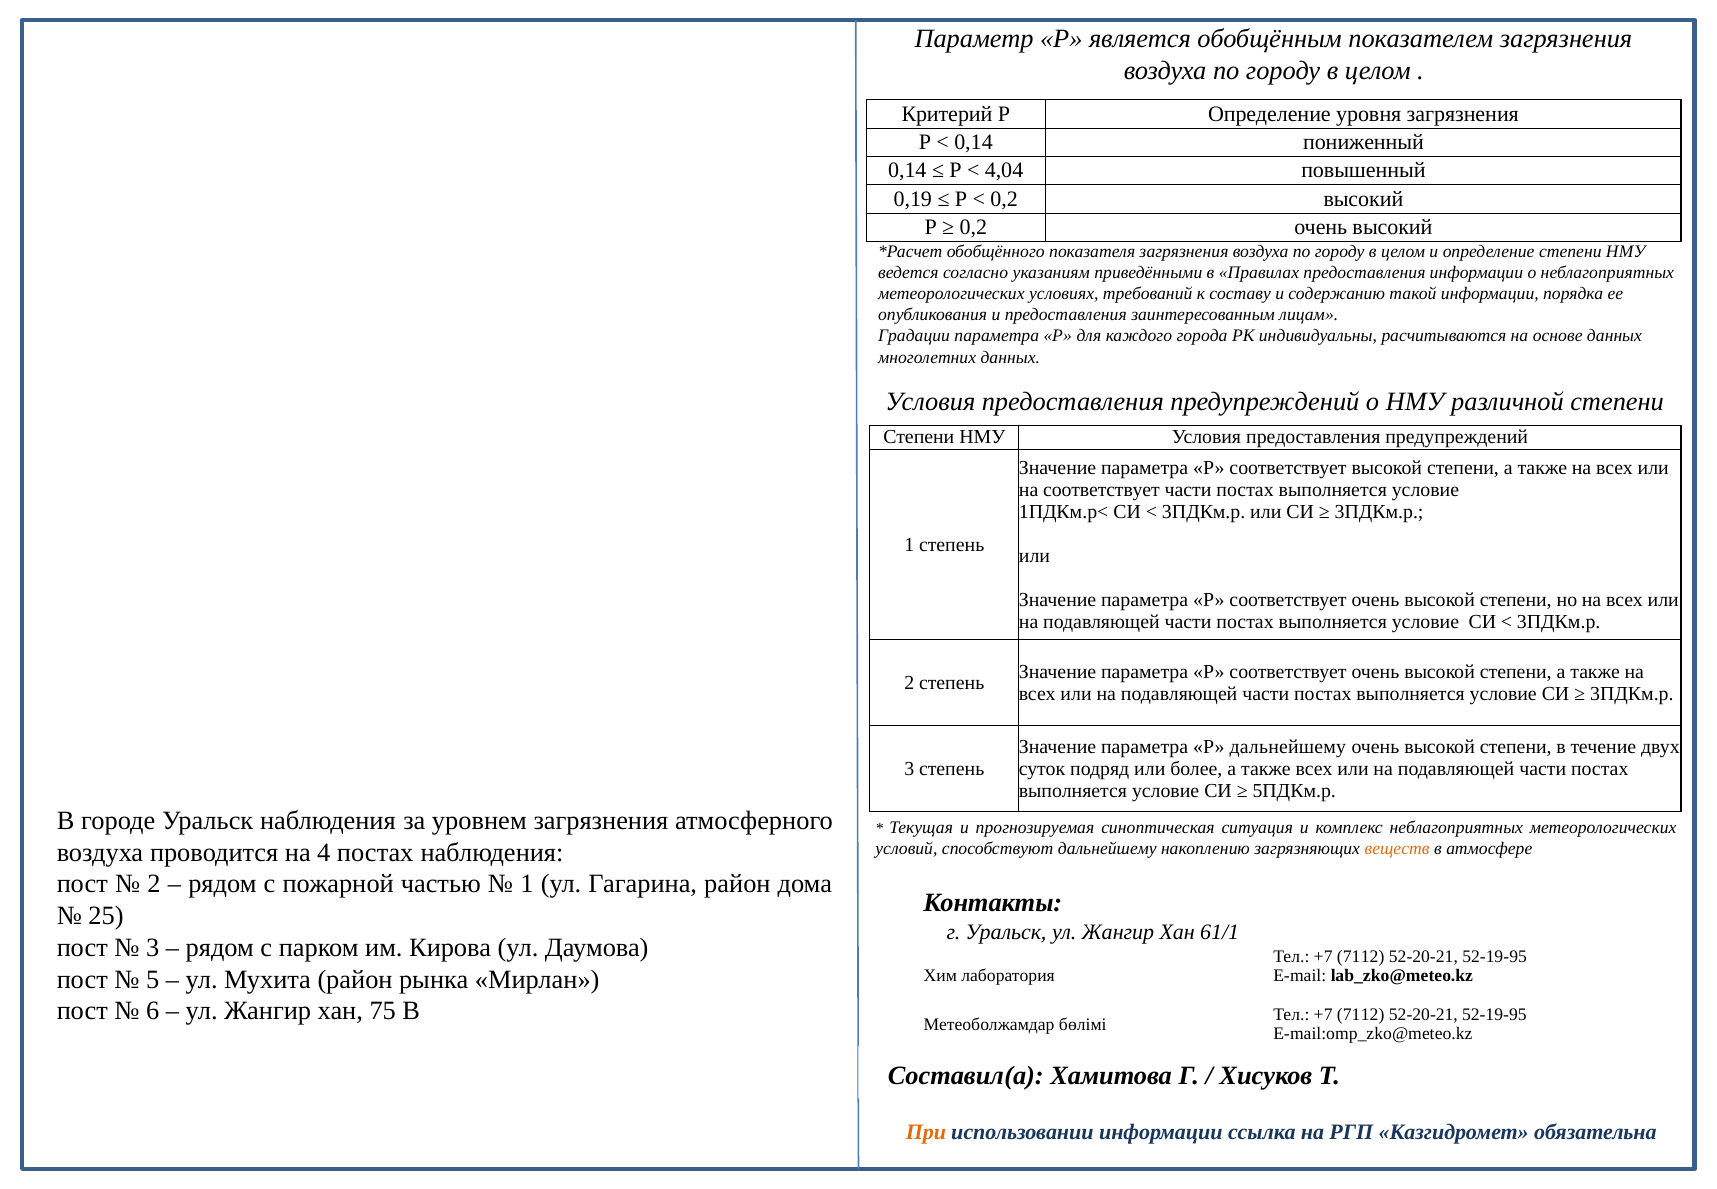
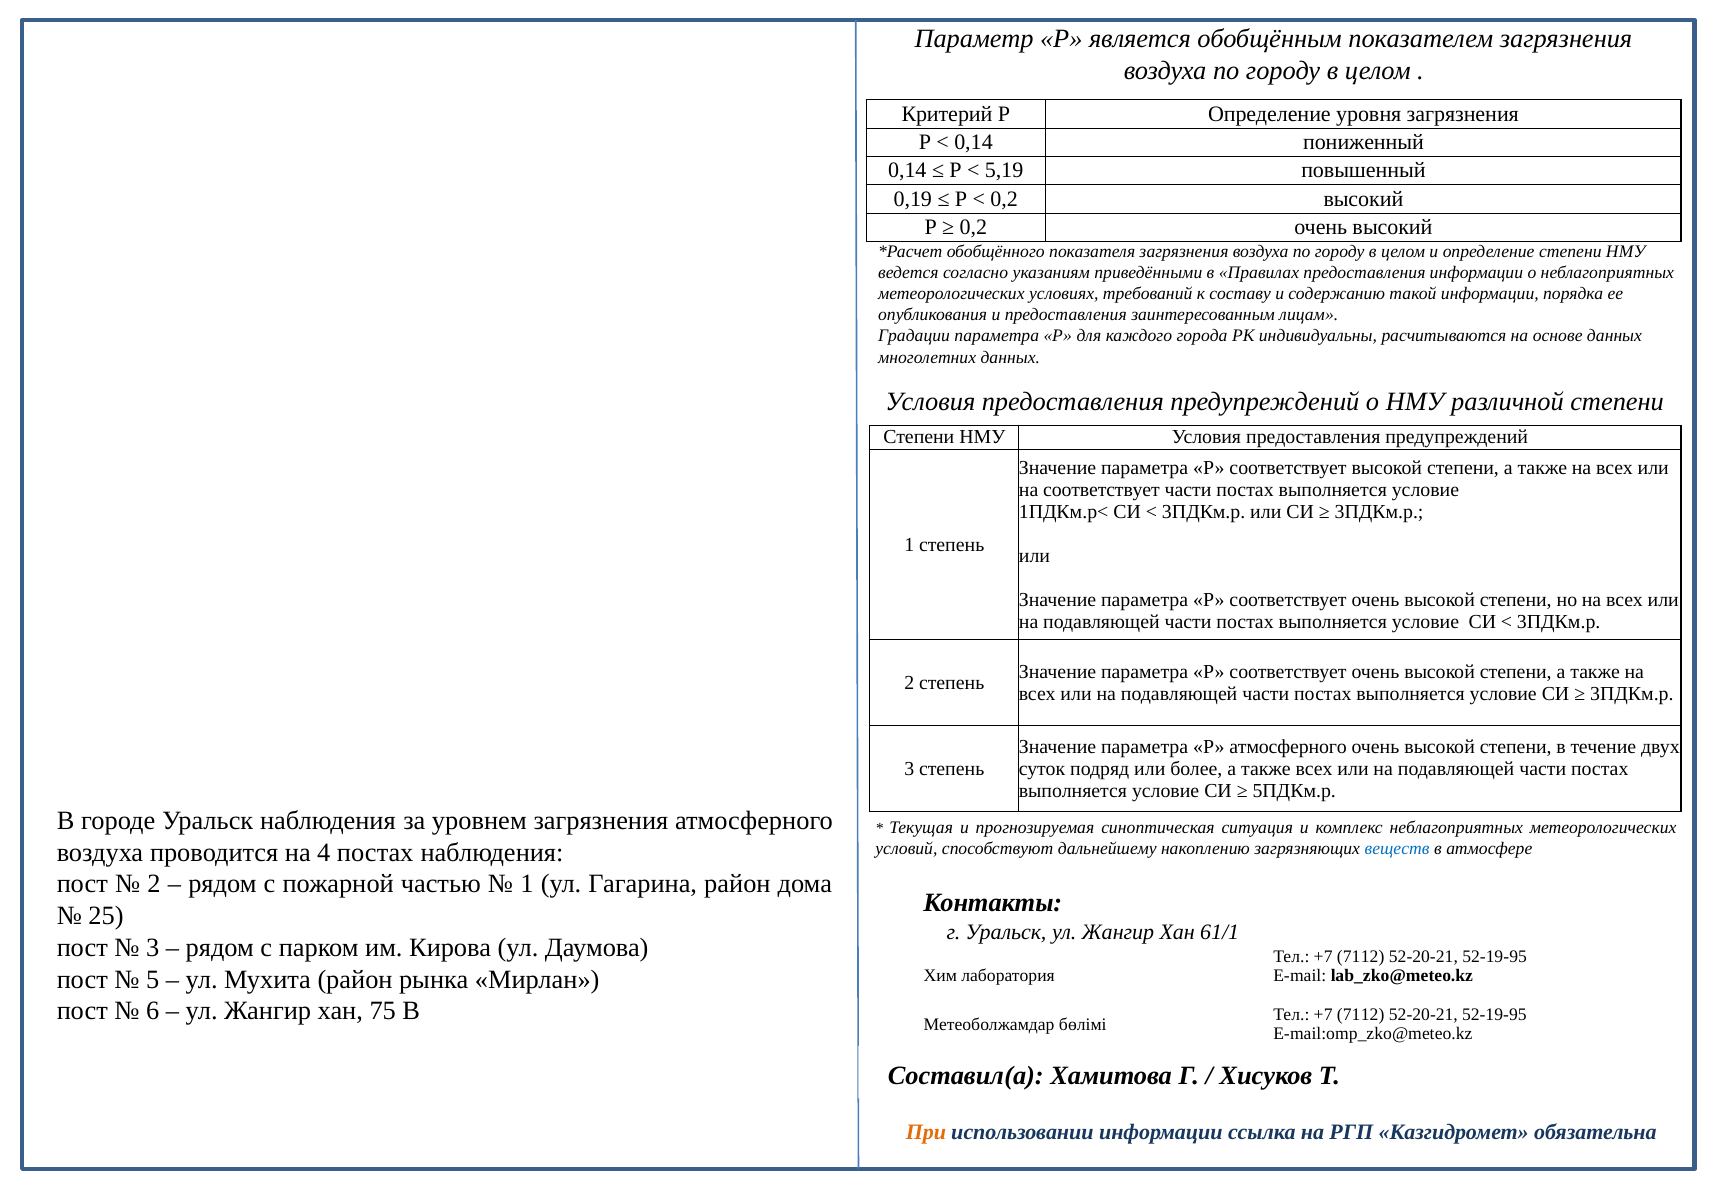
4,04: 4,04 -> 5,19 (1004, 170)
Р дальнейшему: дальнейшему -> атмосферного (1288, 747)
веществ colour: orange -> blue (1397, 849)
